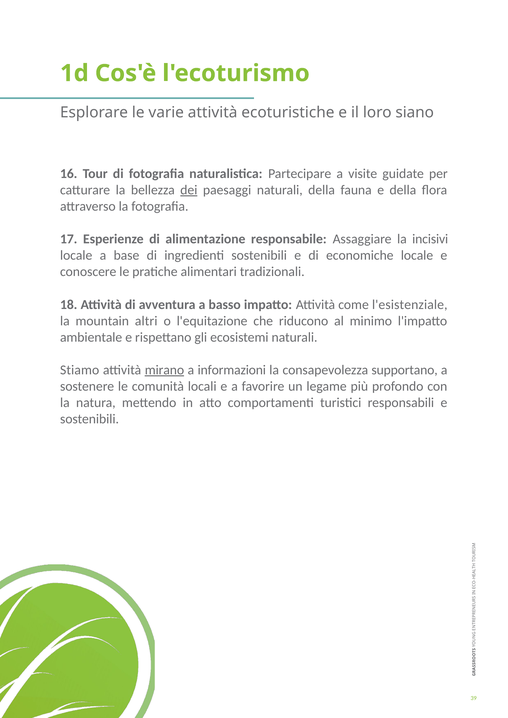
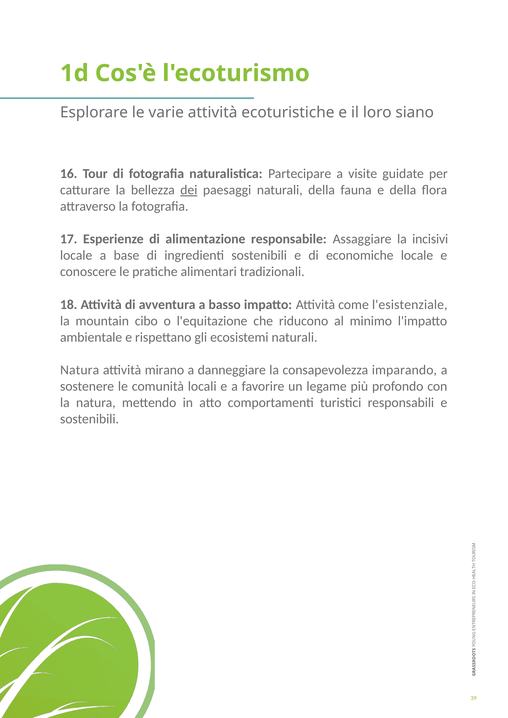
altri: altri -> cibo (146, 321)
Stiamo: Stiamo -> Natura (80, 370)
mirano underline: present -> none (164, 370)
informazioni: informazioni -> danneggiare (232, 370)
supportano: supportano -> imparando (404, 370)
